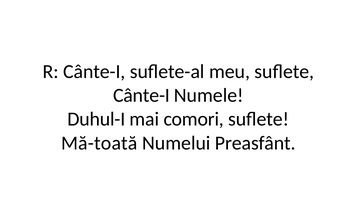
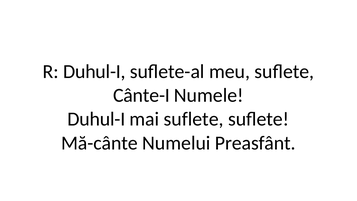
R Cânte-I: Cânte-I -> Duhul-I (94, 71)
mai comori: comori -> suflete (194, 119)
Mă-toată: Mă-toată -> Mă-cânte (99, 143)
